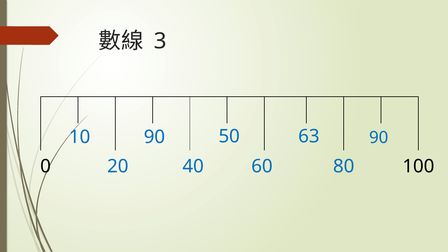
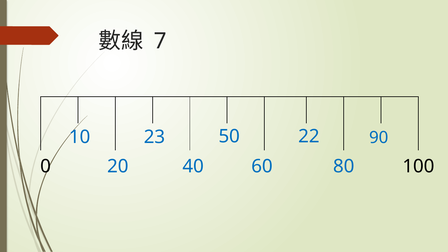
3: 3 -> 7 (160, 41)
10 90: 90 -> 23 (154, 137)
63: 63 -> 22 (309, 136)
